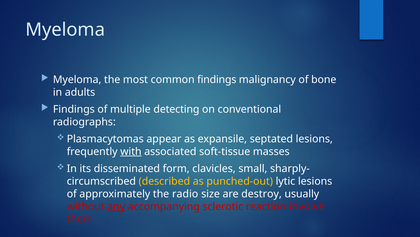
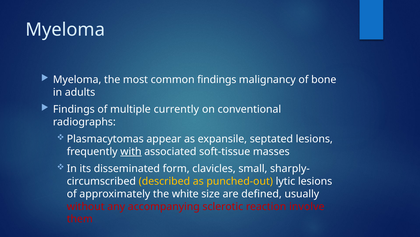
detecting: detecting -> currently (176, 109)
radio: radio -> white (185, 193)
destroy: destroy -> defined (262, 193)
any underline: present -> none (116, 206)
